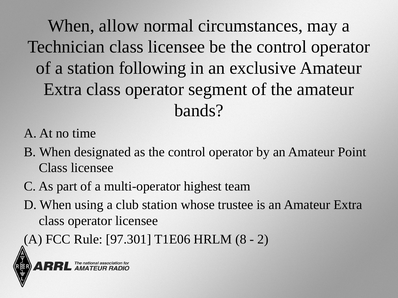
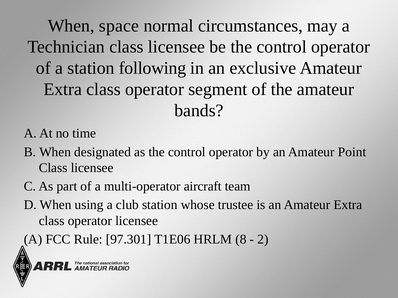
allow: allow -> space (119, 26)
highest: highest -> aircraft (203, 187)
